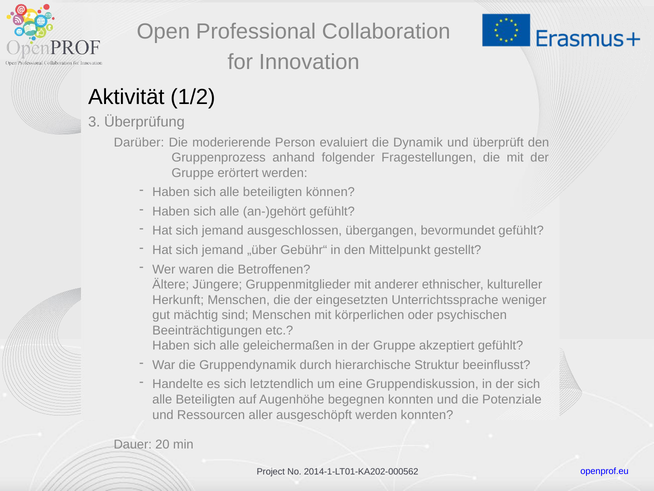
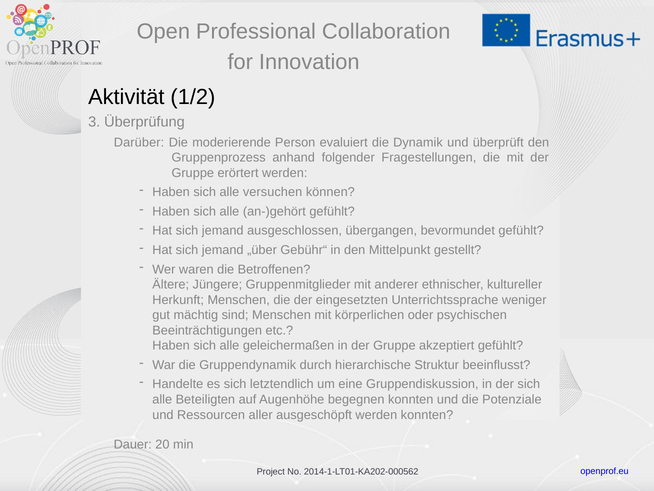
Haben sich alle beteiligten: beteiligten -> versuchen (273, 192)
